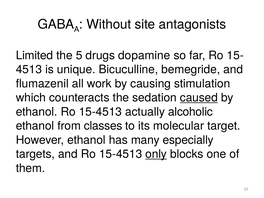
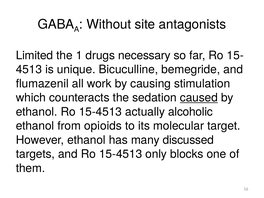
5: 5 -> 1 (79, 55)
dopamine: dopamine -> necessary (144, 55)
classes: classes -> opioids (103, 126)
especially: especially -> discussed (188, 140)
only underline: present -> none (156, 154)
